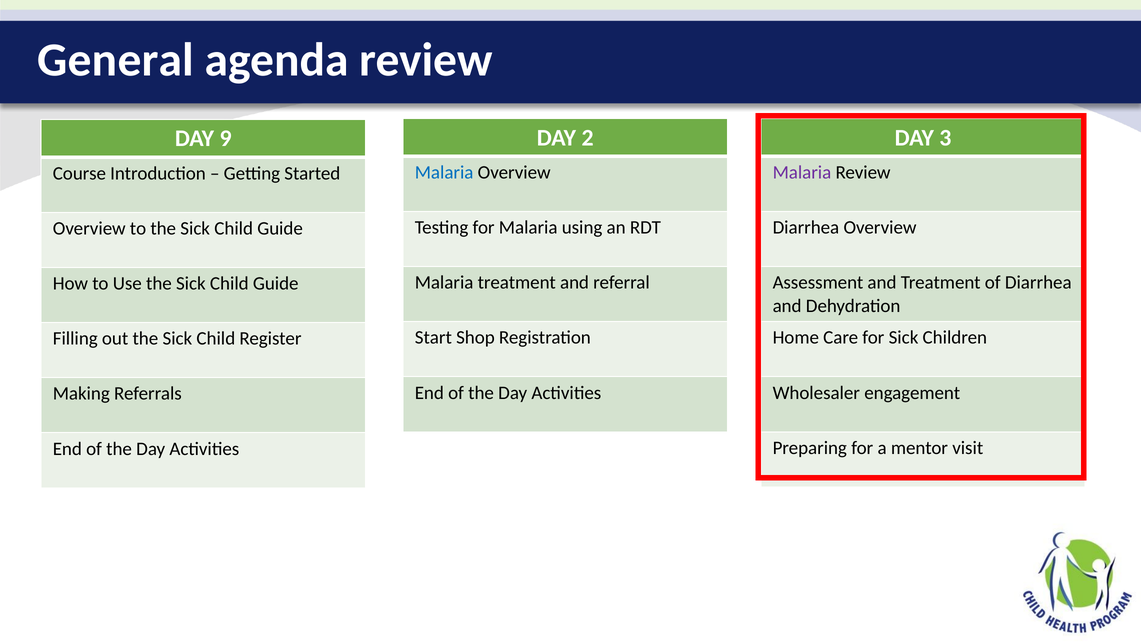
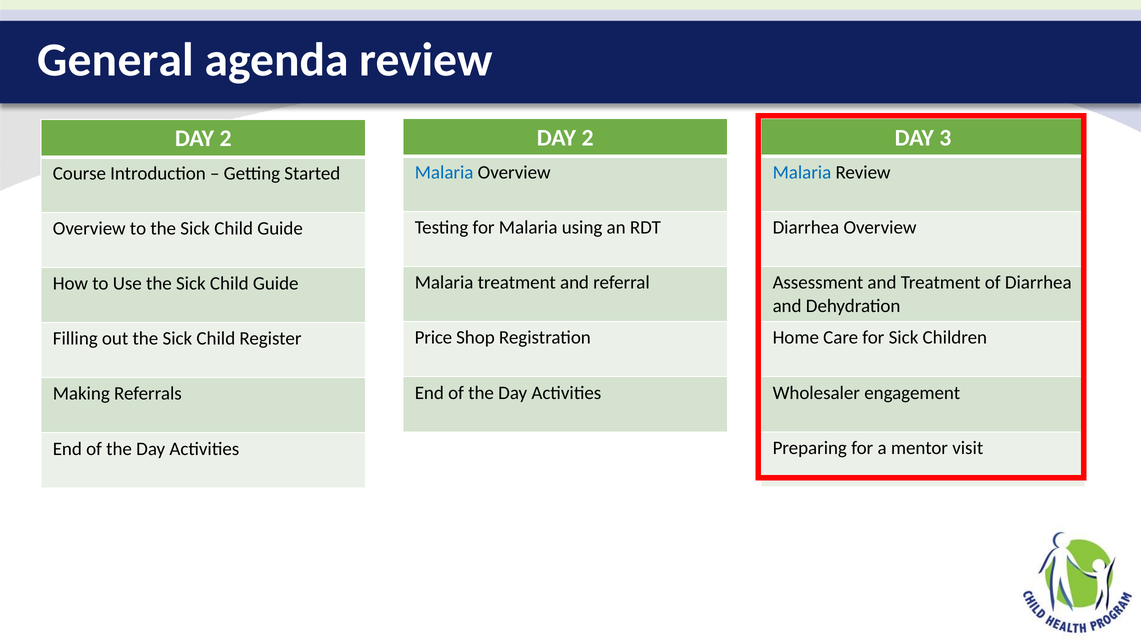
9: 9 -> 2 (226, 139)
Malaria colour: purple -> blue (802, 172)
Start: Start -> Price (433, 338)
